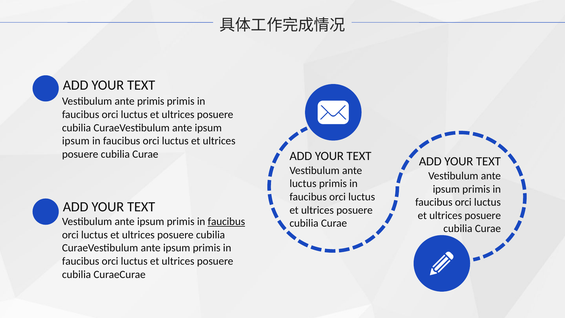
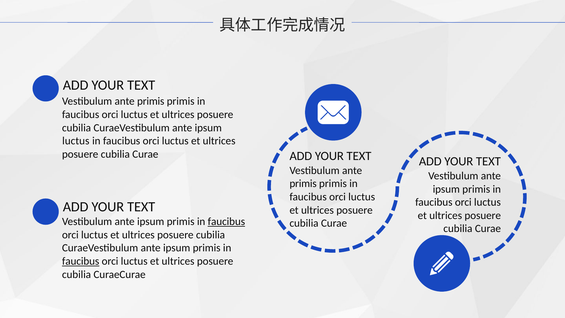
ipsum: ipsum -> luctus (76, 141)
luctus: luctus -> primis (303, 183)
faucibus underline: none -> present (81, 261)
